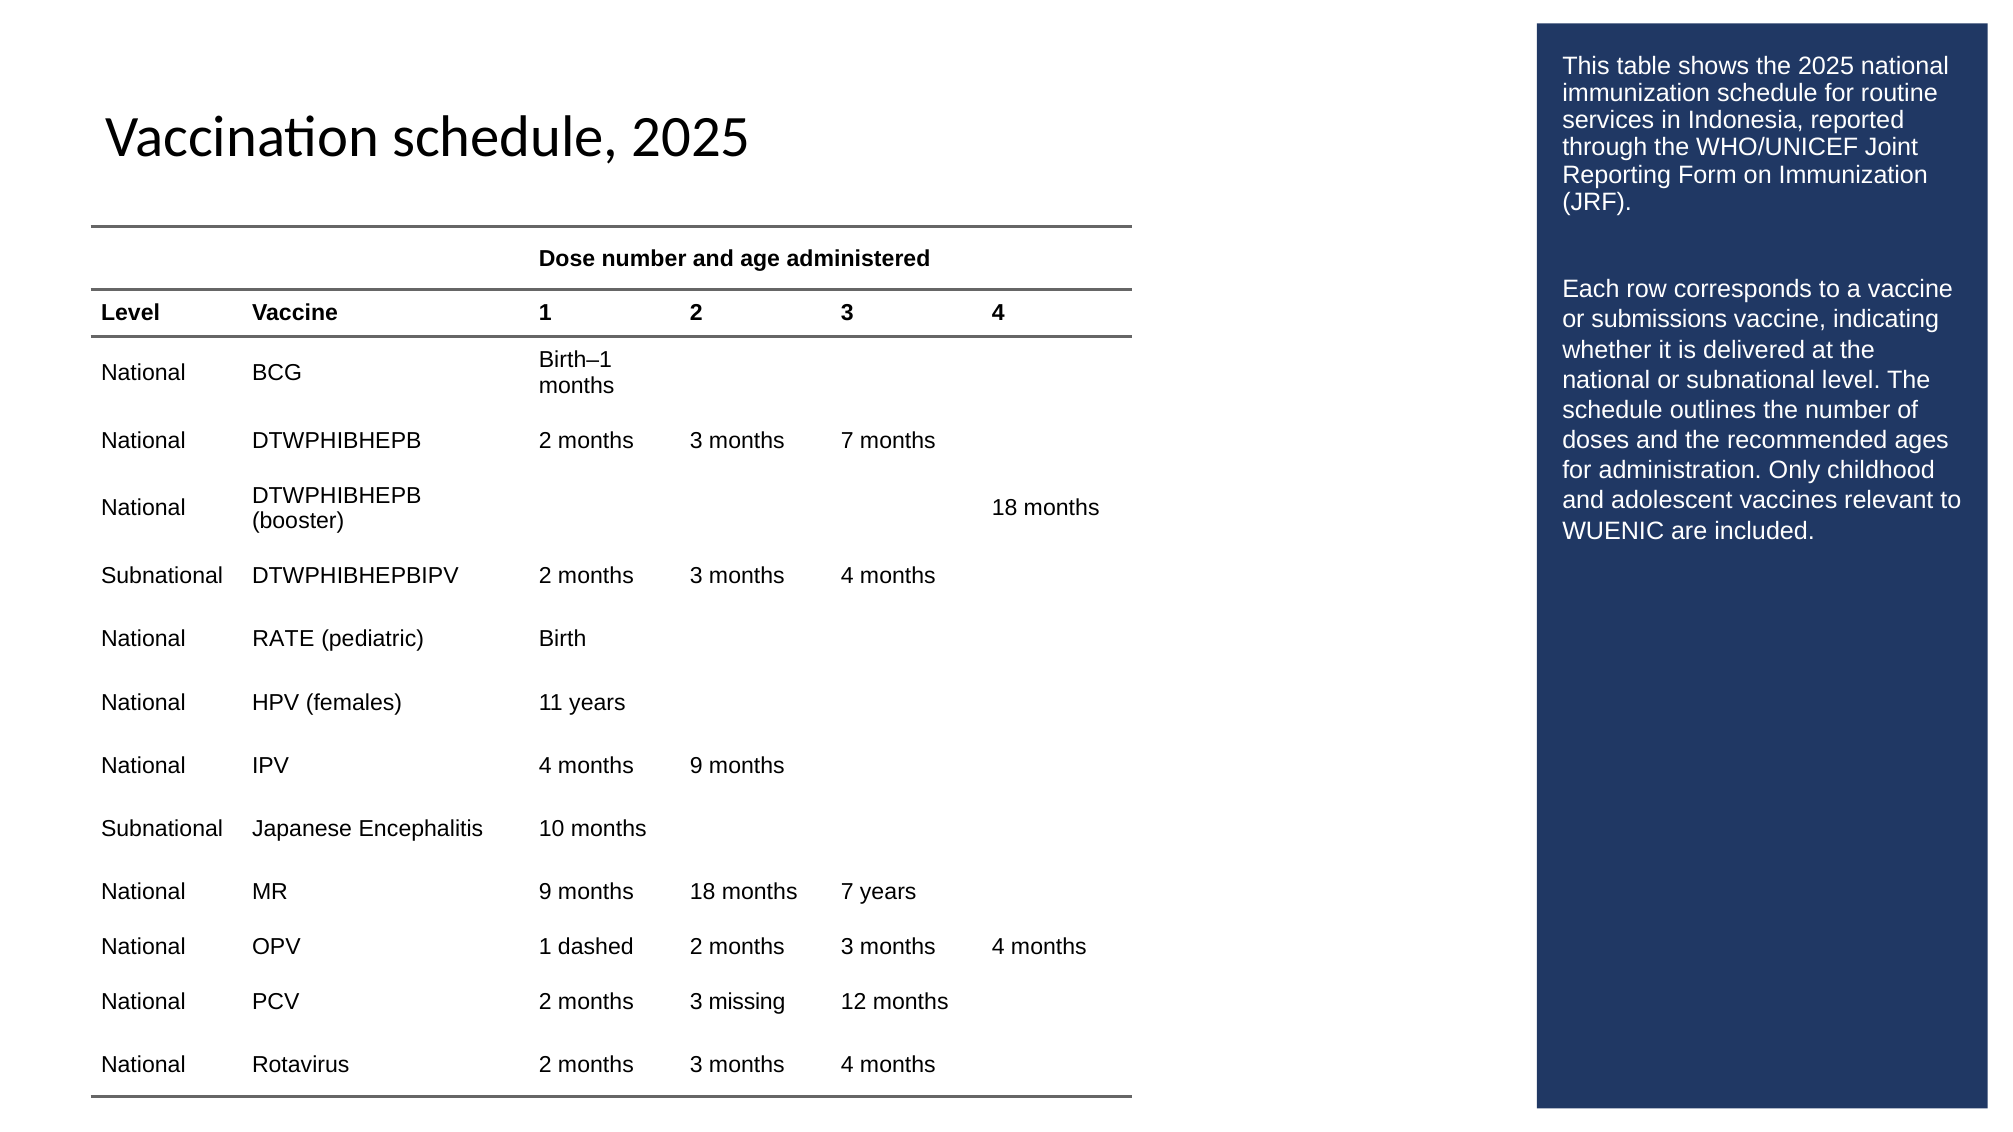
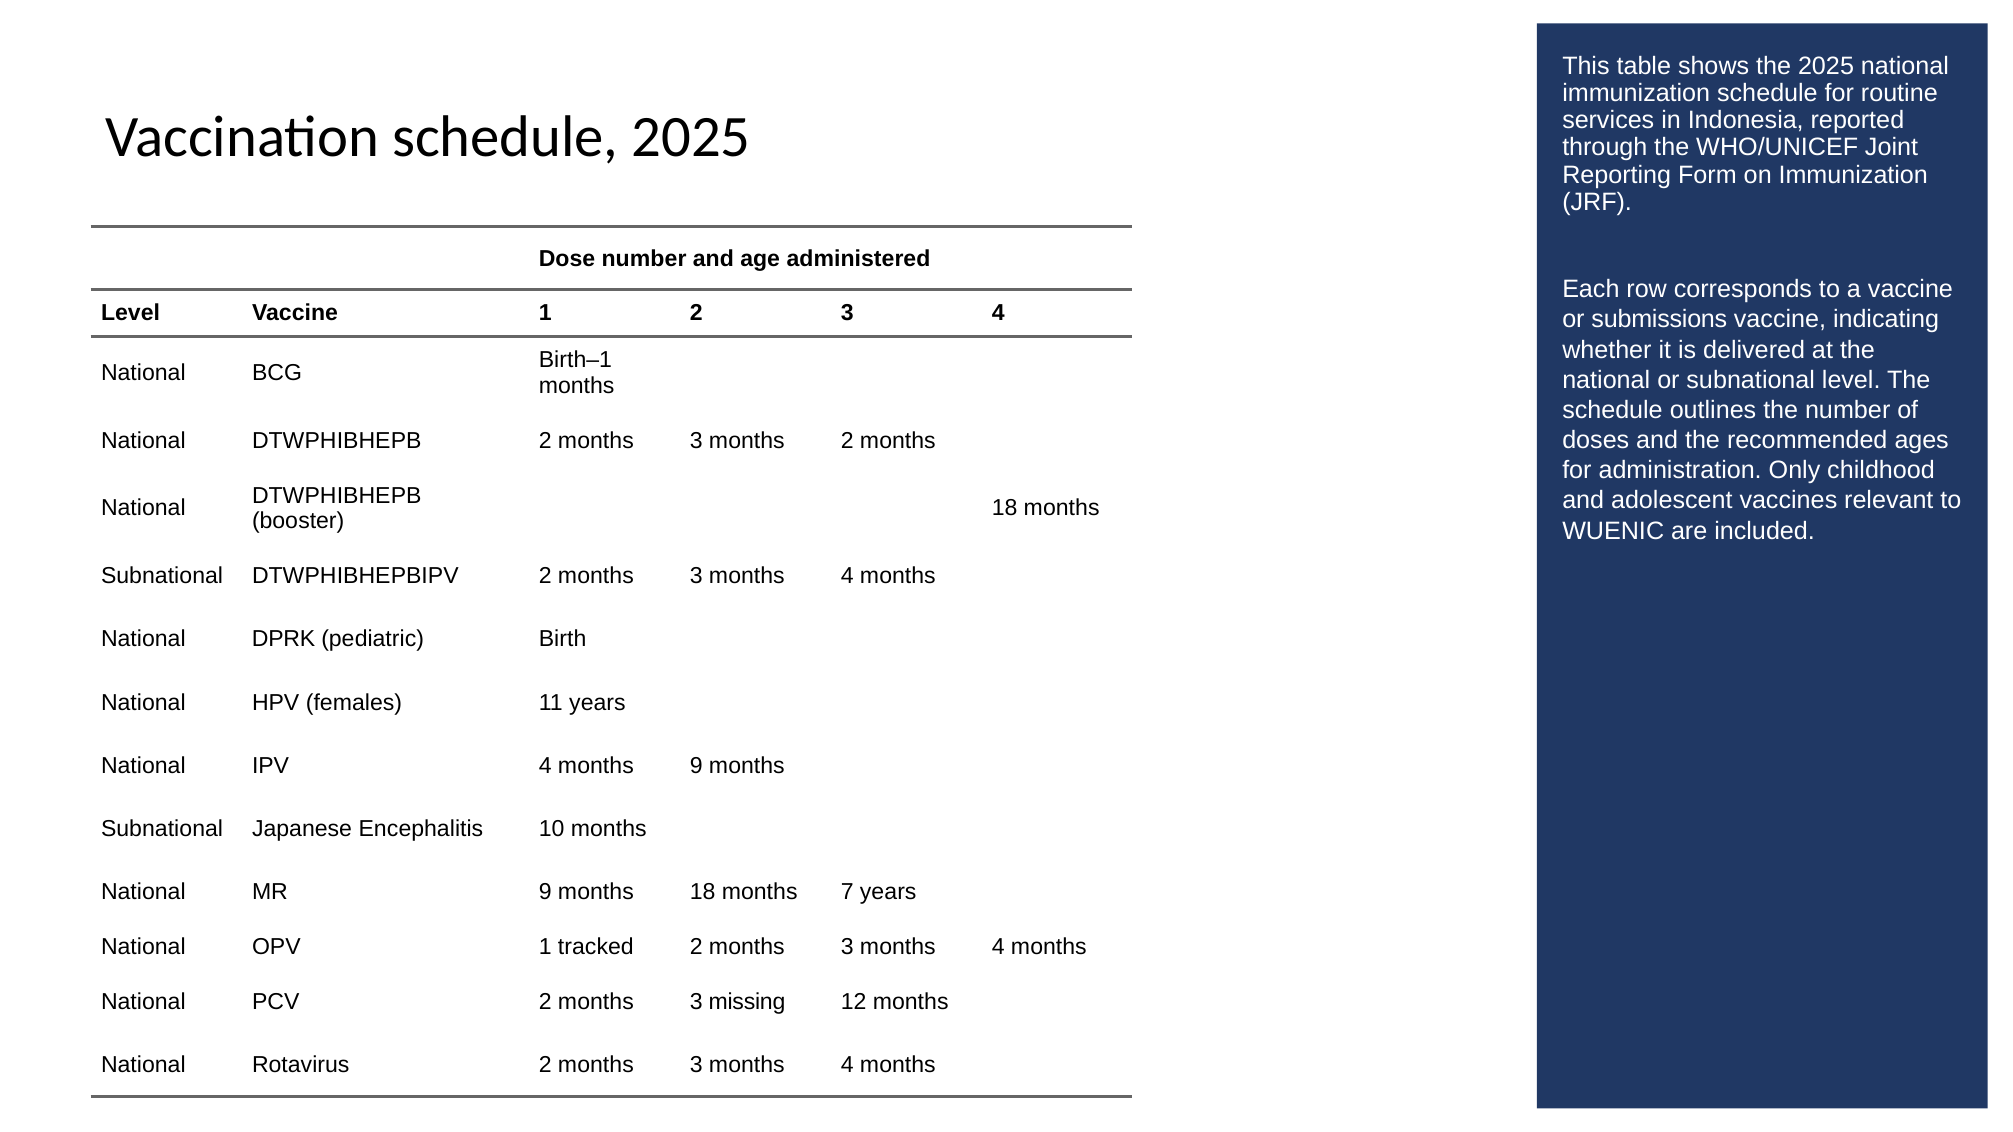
3 months 7: 7 -> 2 (847, 441)
RATE: RATE -> DPRK (284, 640)
dashed: dashed -> tracked (596, 947)
